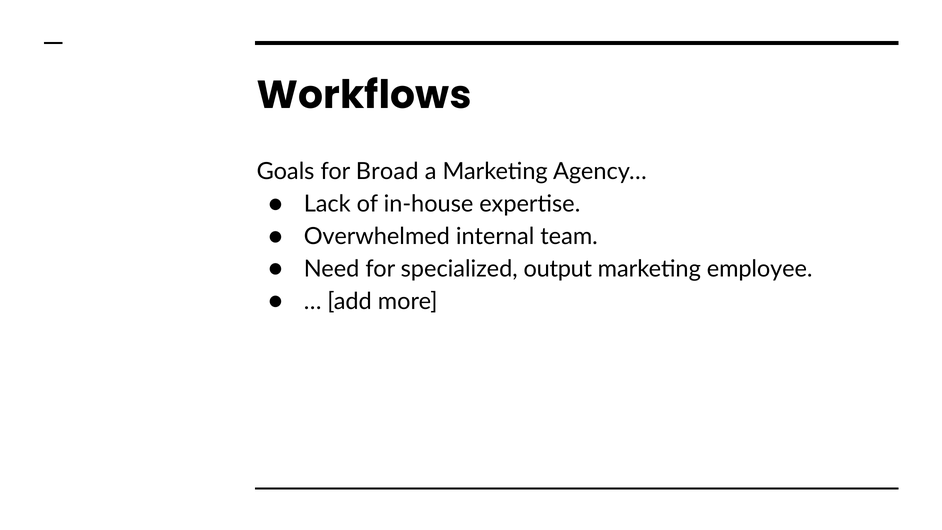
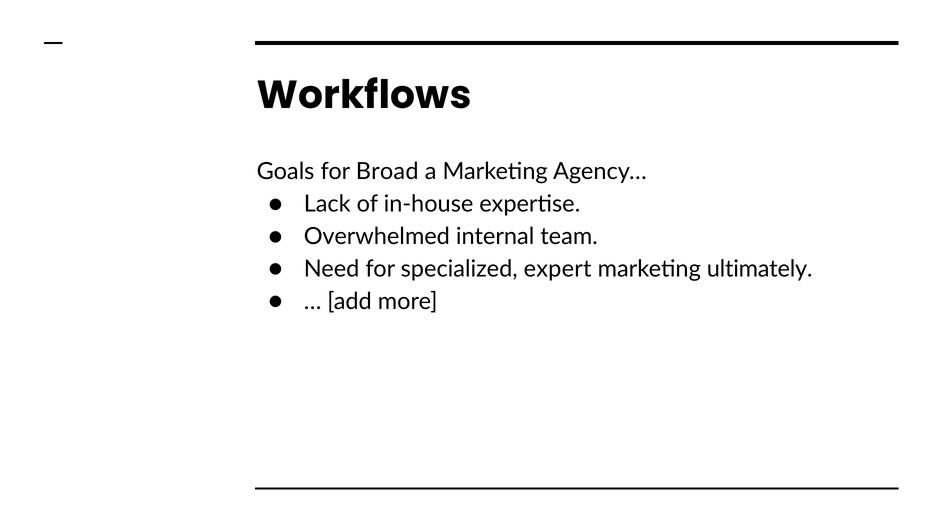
output: output -> expert (558, 269)
employee: employee -> ultimately (760, 269)
